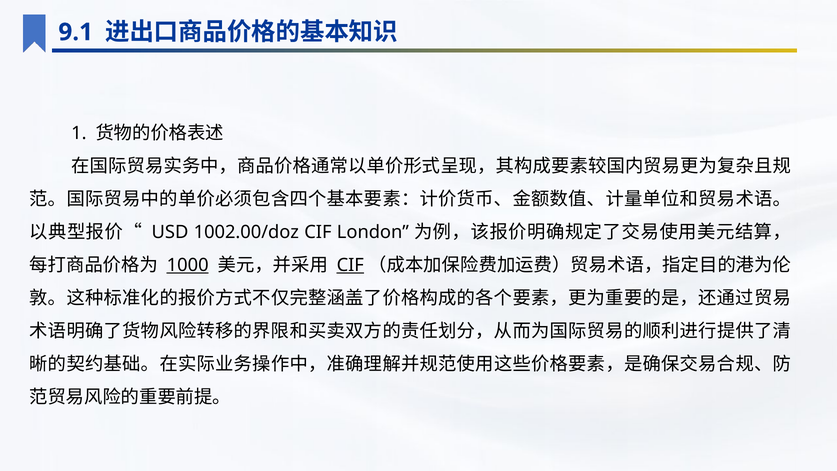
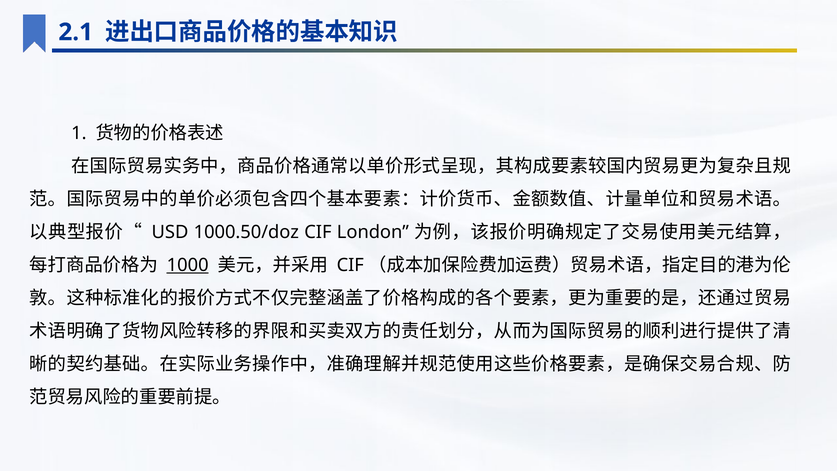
9.1: 9.1 -> 2.1 (76, 32)
1002.00/doz: 1002.00/doz -> 1000.50/doz (246, 232)
CIF underline: present -> none (350, 265)
